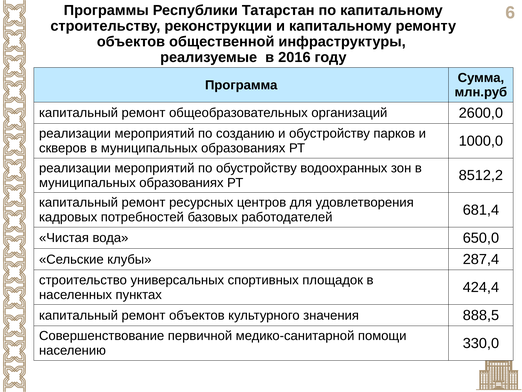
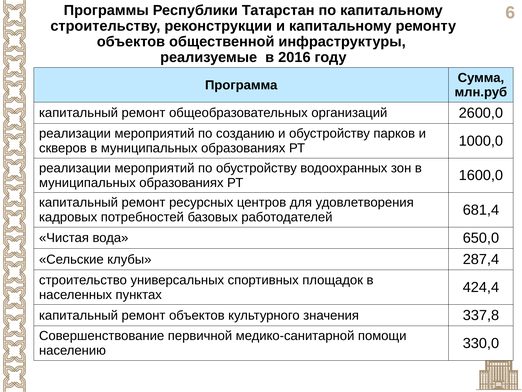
8512,2: 8512,2 -> 1600,0 (481, 175)
888,5: 888,5 -> 337,8 (481, 315)
